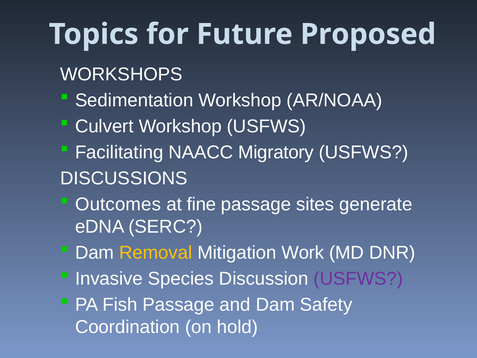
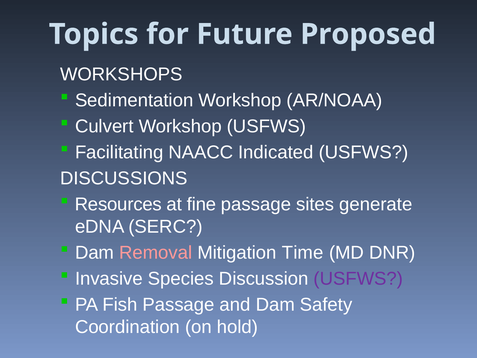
Migratory: Migratory -> Indicated (276, 152)
Outcomes: Outcomes -> Resources (118, 204)
Removal colour: yellow -> pink (156, 253)
Work: Work -> Time (303, 253)
